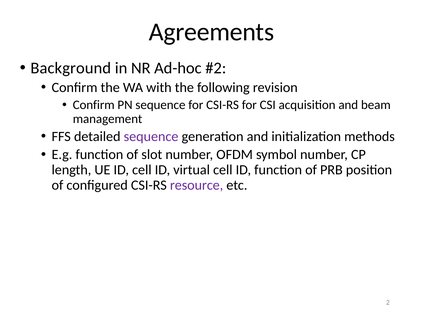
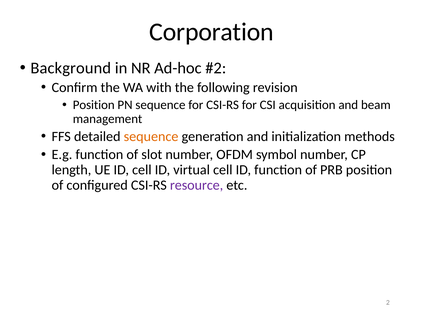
Agreements: Agreements -> Corporation (212, 32)
Confirm: Confirm -> Position (94, 105)
sequence colour: purple -> orange (151, 137)
